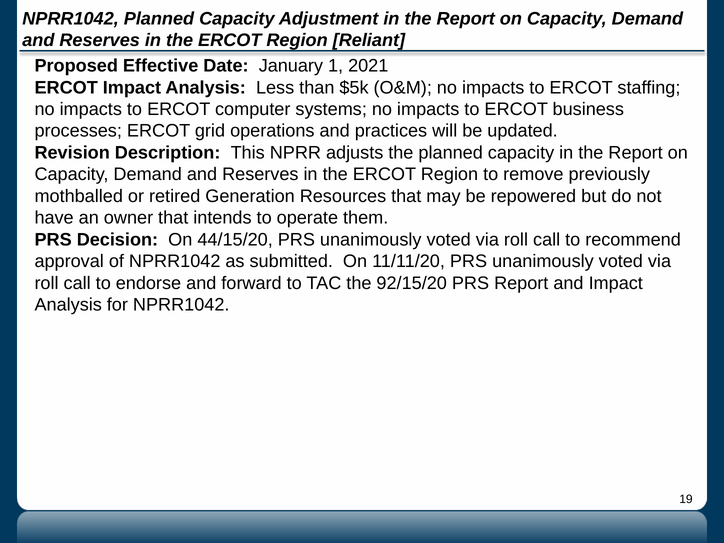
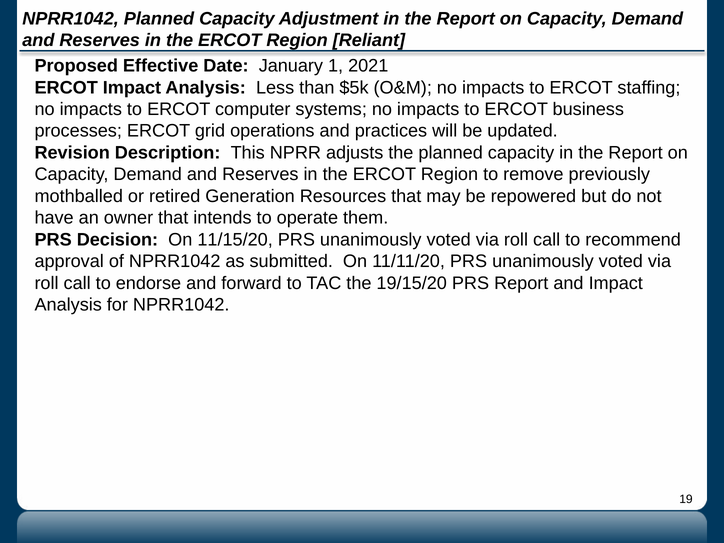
44/15/20: 44/15/20 -> 11/15/20 (235, 240)
92/15/20: 92/15/20 -> 19/15/20 (412, 283)
